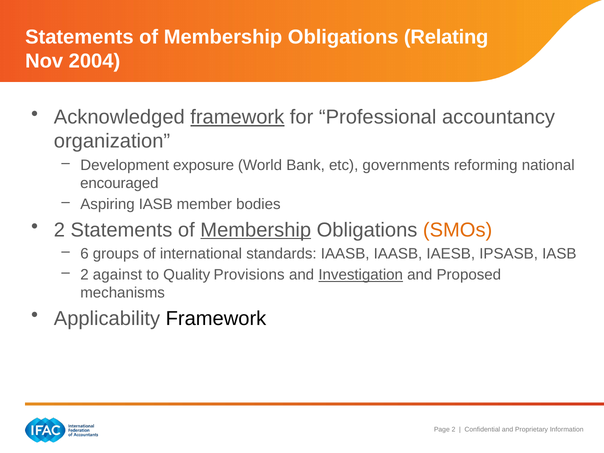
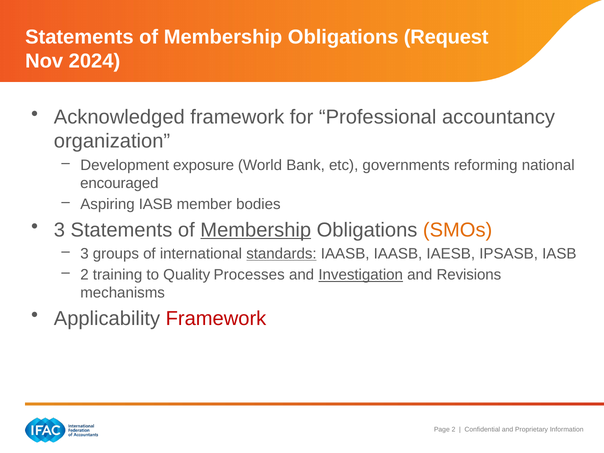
Relating: Relating -> Request (446, 37)
2004: 2004 -> 2024 (94, 61)
framework underline: present -> none (237, 117)
2: 2 -> 3 (59, 230)
6: 6 -> 3 (84, 254)
standards underline: none -> present (281, 254)
against: against -> training (118, 275)
Provisions: Provisions -> Processes (249, 275)
Proposed: Proposed -> Revisions (469, 275)
Framework colour: black -> red (216, 318)
